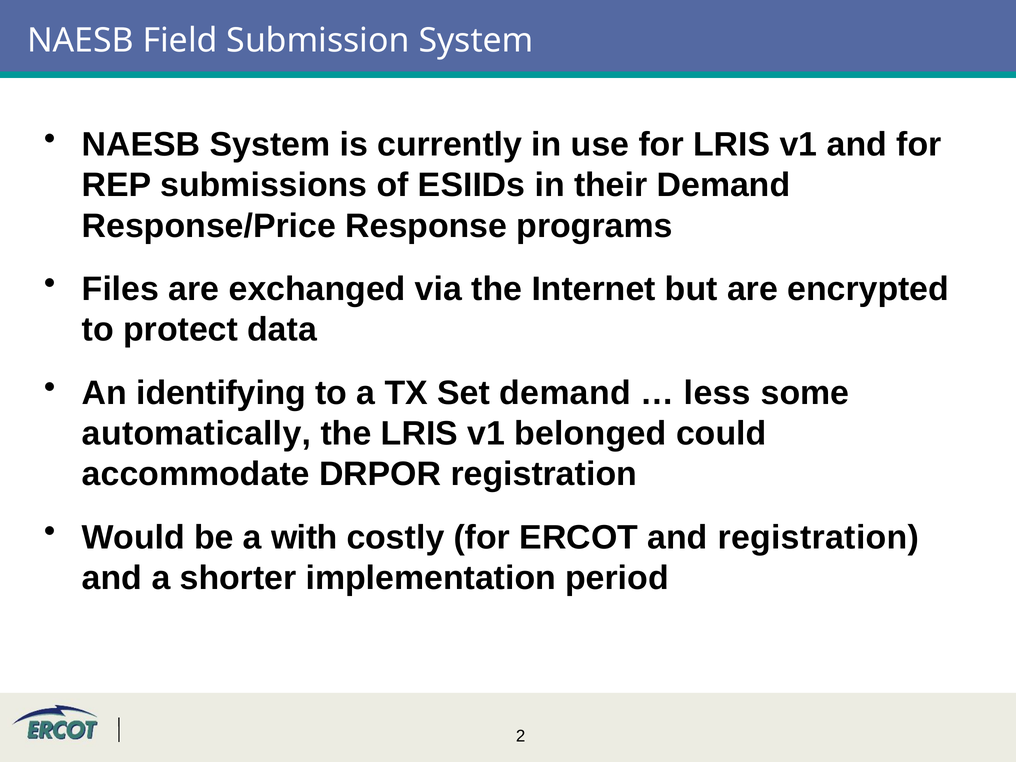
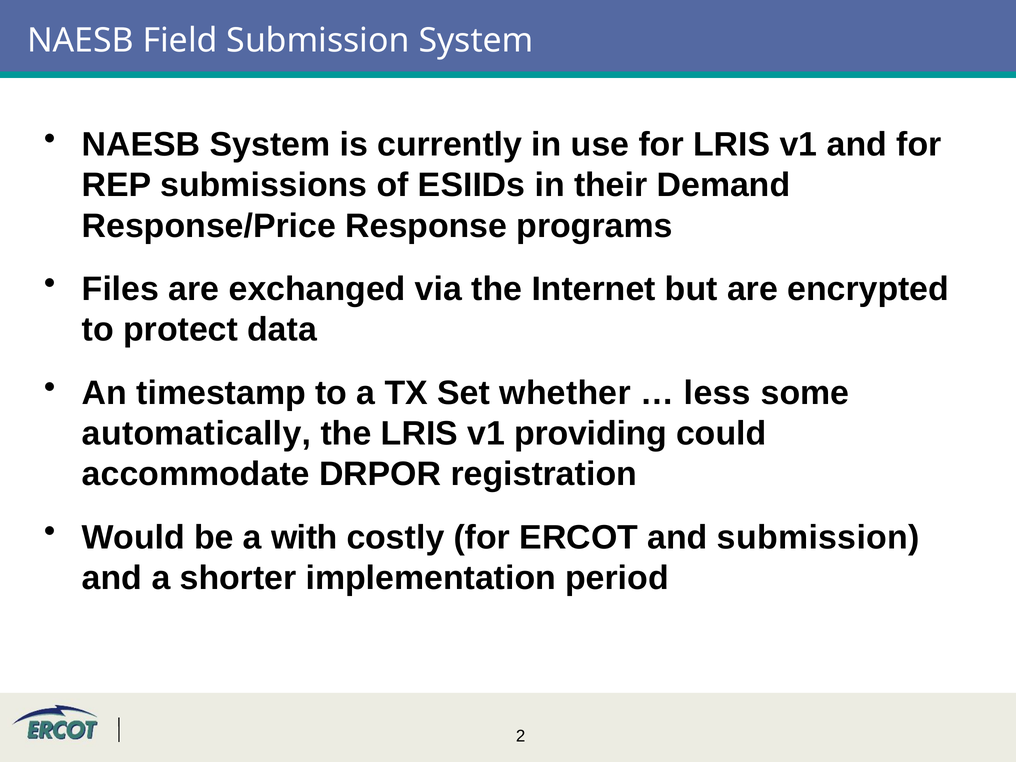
identifying: identifying -> timestamp (221, 393)
Set demand: demand -> whether (565, 393)
belonged: belonged -> providing (591, 434)
and registration: registration -> submission (818, 537)
